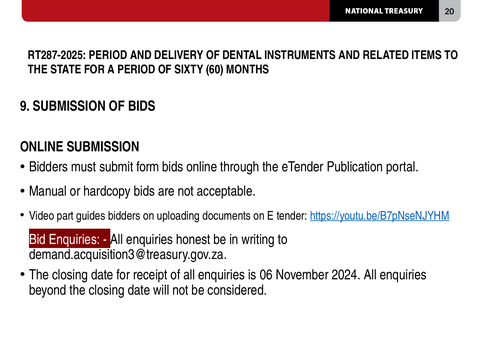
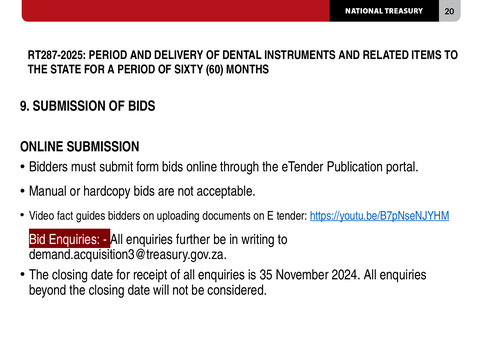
part: part -> fact (65, 216)
honest: honest -> further (193, 239)
06: 06 -> 35 (266, 275)
